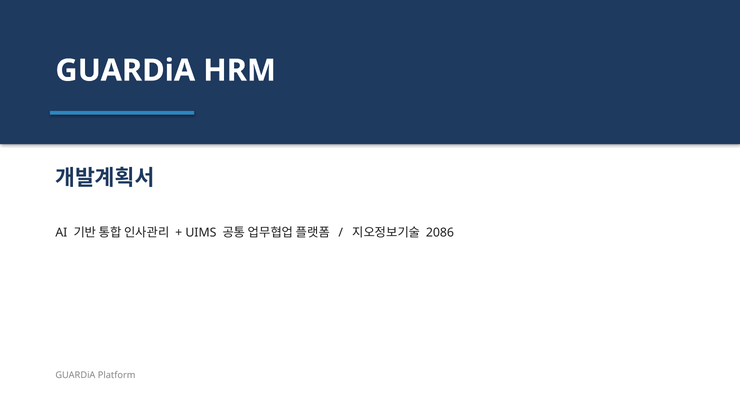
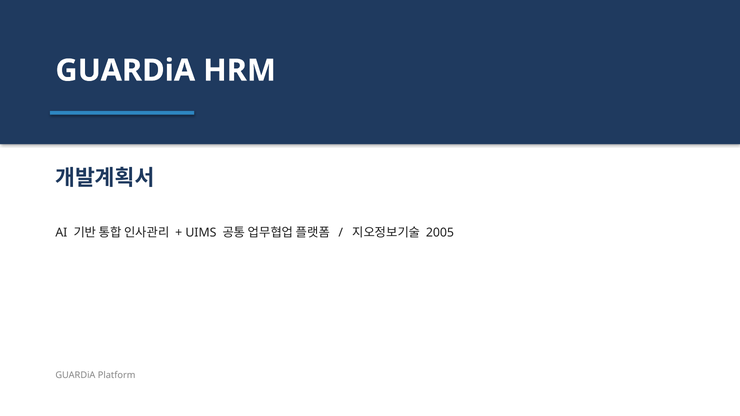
2086: 2086 -> 2005 (440, 233)
